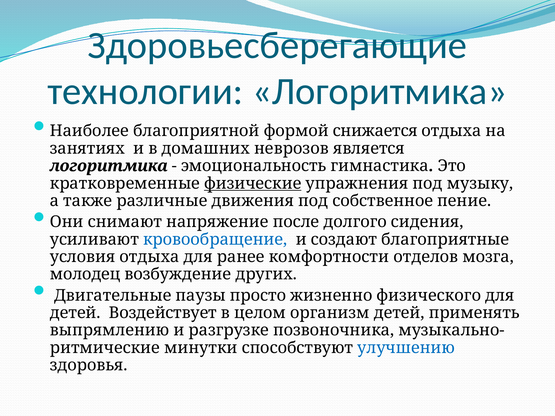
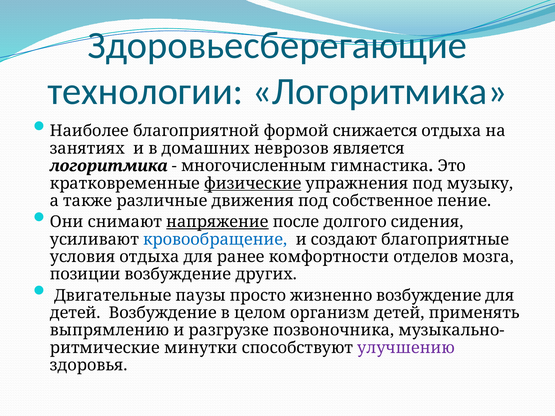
эмоциональность: эмоциональность -> многочисленным (254, 166)
напряжение underline: none -> present (217, 222)
молодец: молодец -> позиции (85, 274)
жизненно физического: физического -> возбуждение (429, 296)
детей Воздействует: Воздействует -> Возбуждение (163, 313)
улучшению colour: blue -> purple (406, 348)
